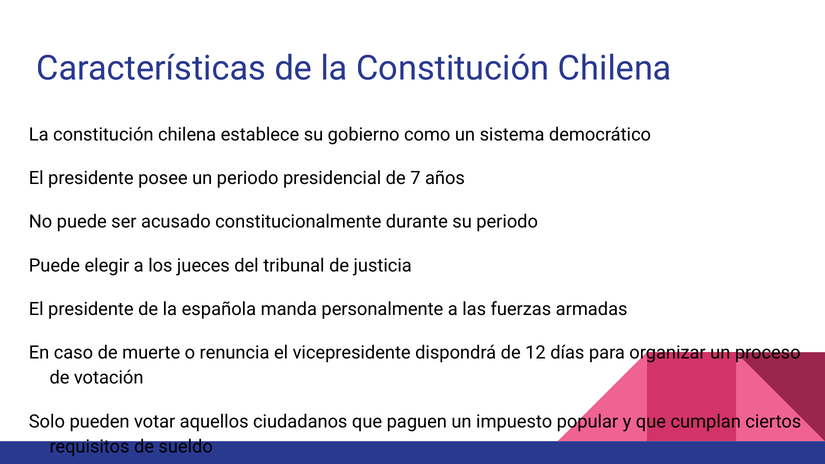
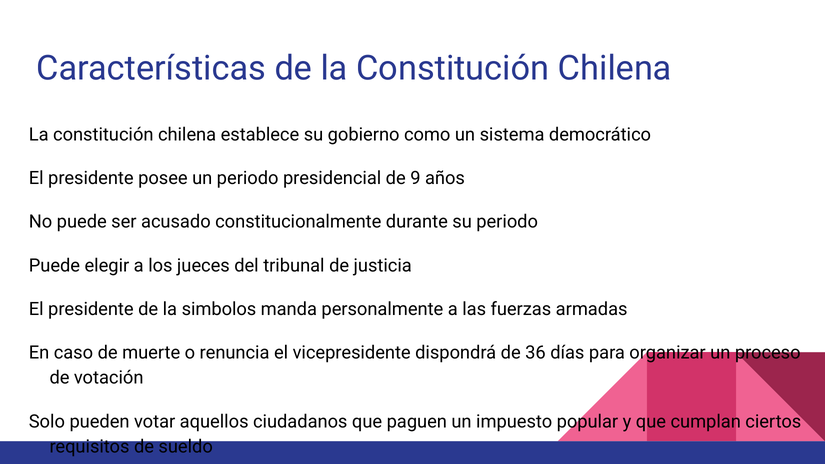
7: 7 -> 9 (415, 178)
española: española -> simbolos (219, 309)
12: 12 -> 36 (535, 353)
